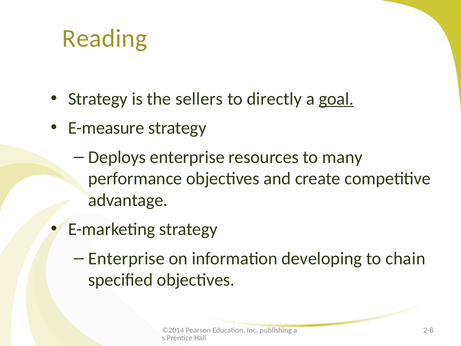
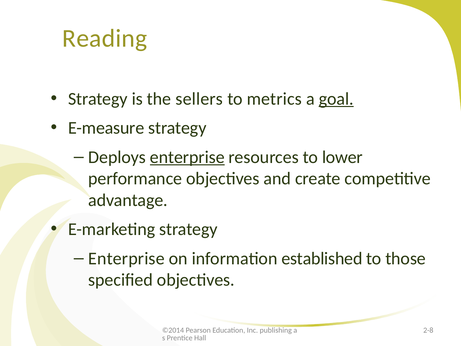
directly: directly -> metrics (274, 99)
enterprise underline: none -> present (187, 157)
many: many -> lower (342, 157)
developing: developing -> established (322, 258)
chain: chain -> those (406, 258)
